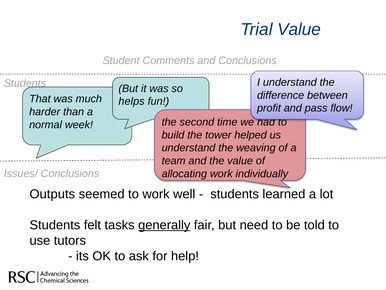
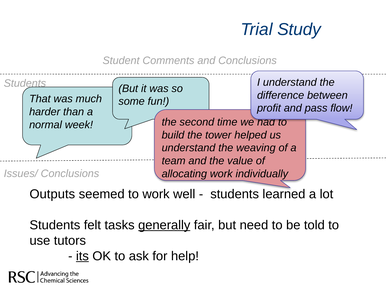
Trial Value: Value -> Study (299, 30)
helps: helps -> some (132, 101)
its underline: none -> present (82, 256)
